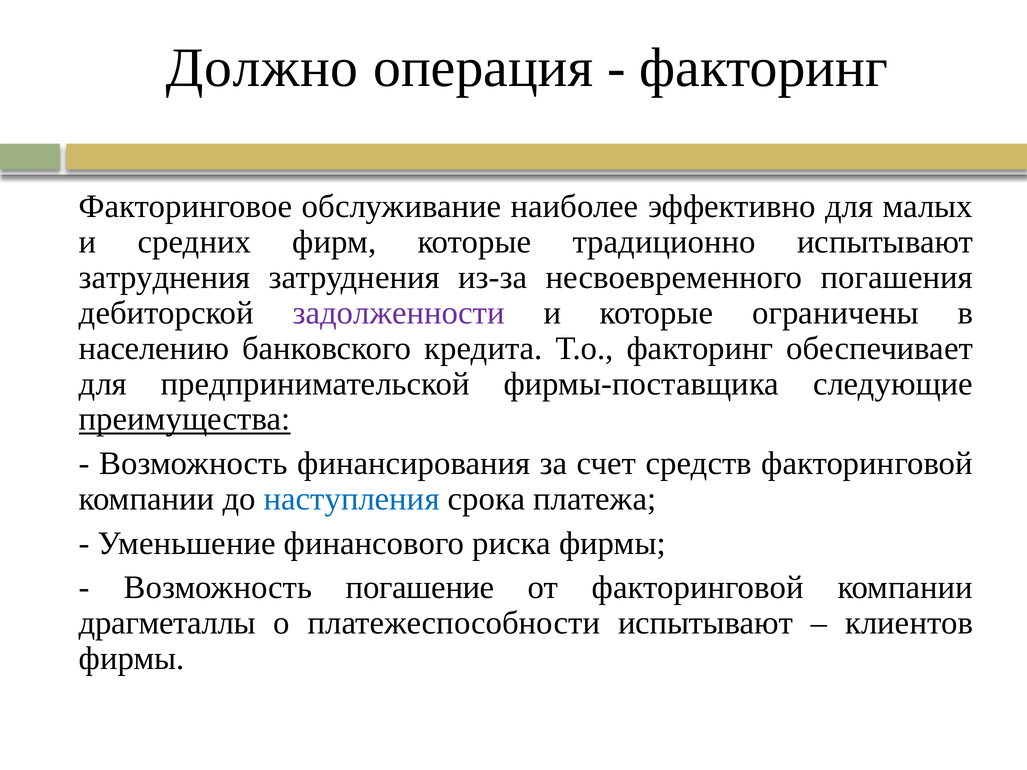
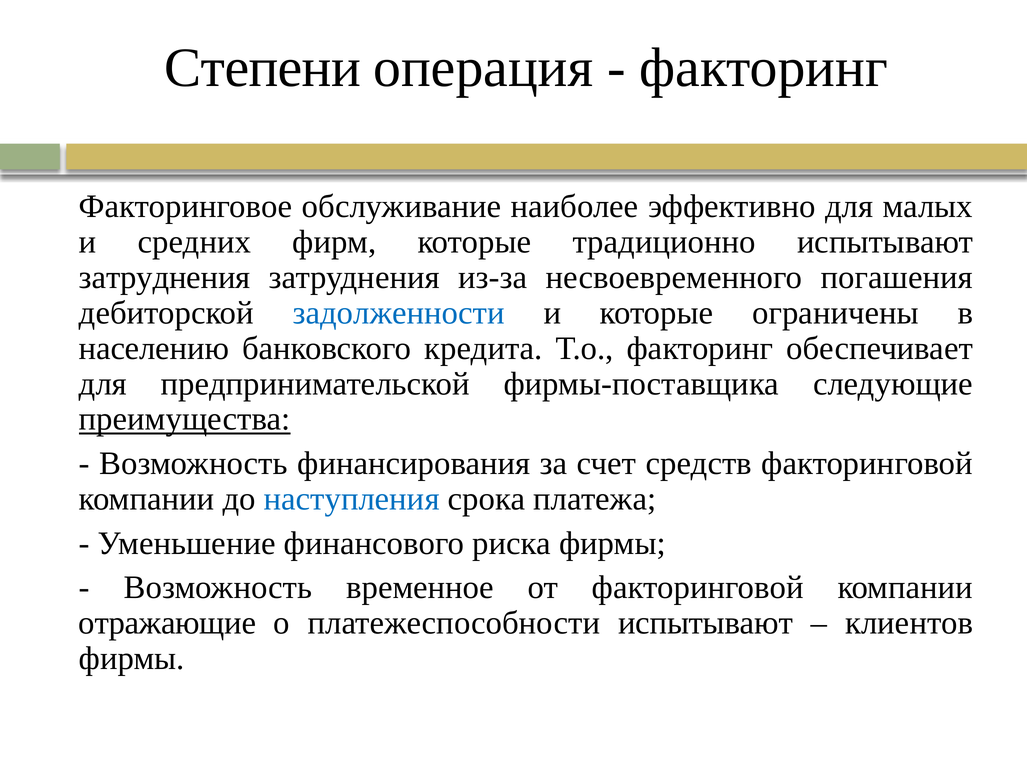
Должно: Должно -> Степени (263, 68)
задолженности colour: purple -> blue (399, 313)
погашение: погашение -> временное (420, 588)
драгметаллы: драгметаллы -> отражающие (167, 623)
